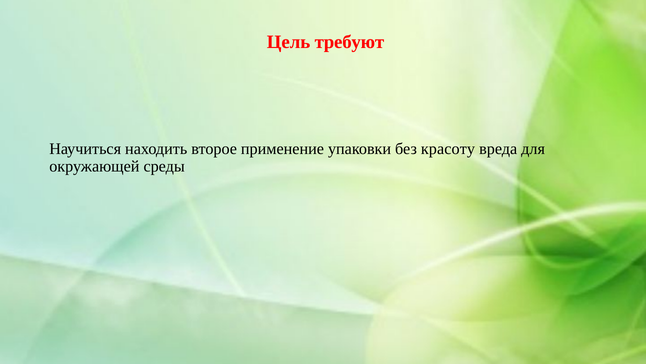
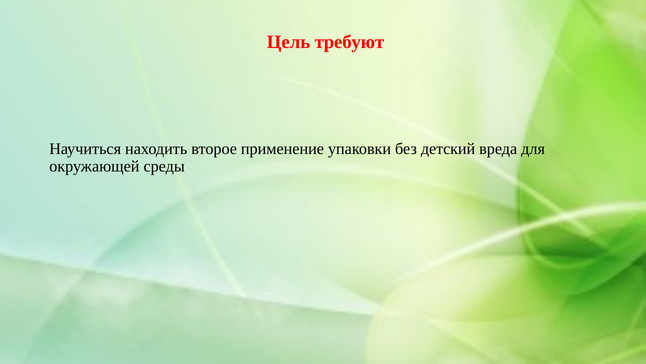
красоту: красоту -> детский (448, 149)
